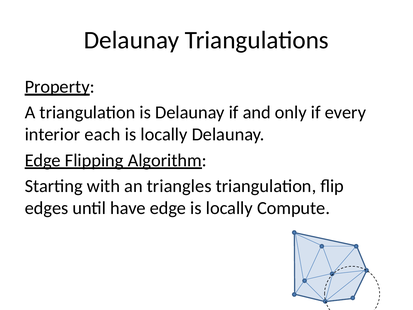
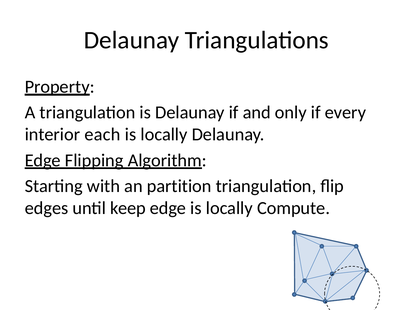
triangles: triangles -> partition (179, 186)
have: have -> keep (128, 208)
